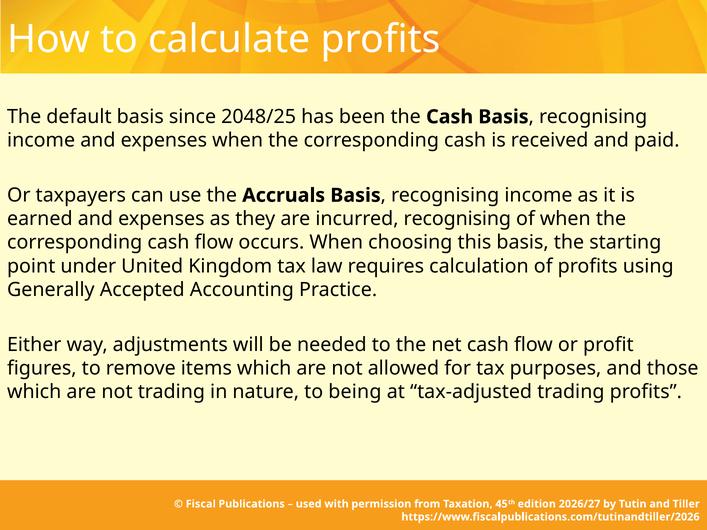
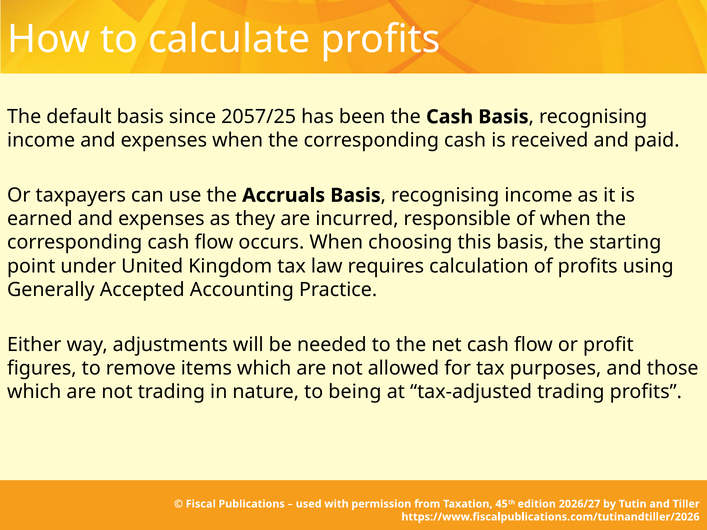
2048/25: 2048/25 -> 2057/25 (259, 117)
incurred recognising: recognising -> responsible (457, 219)
